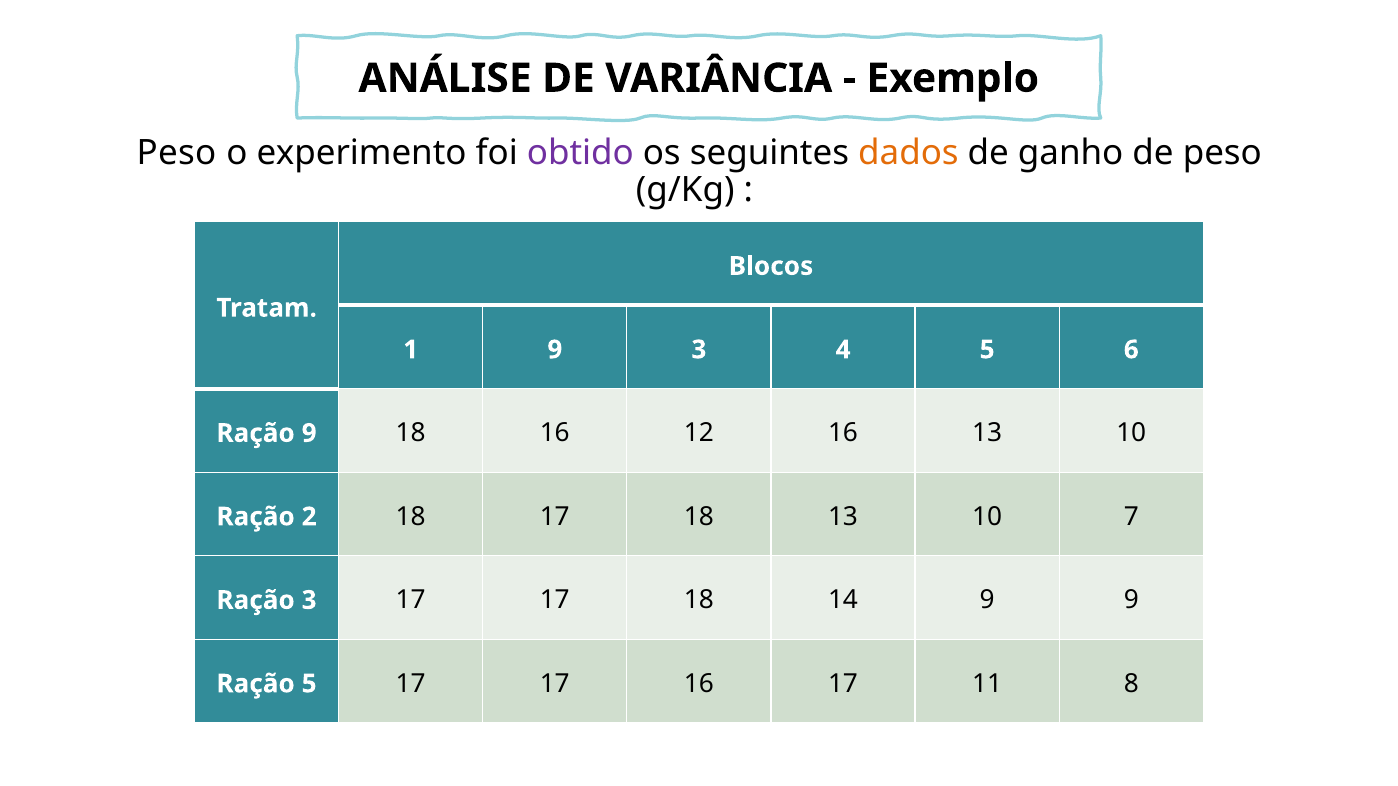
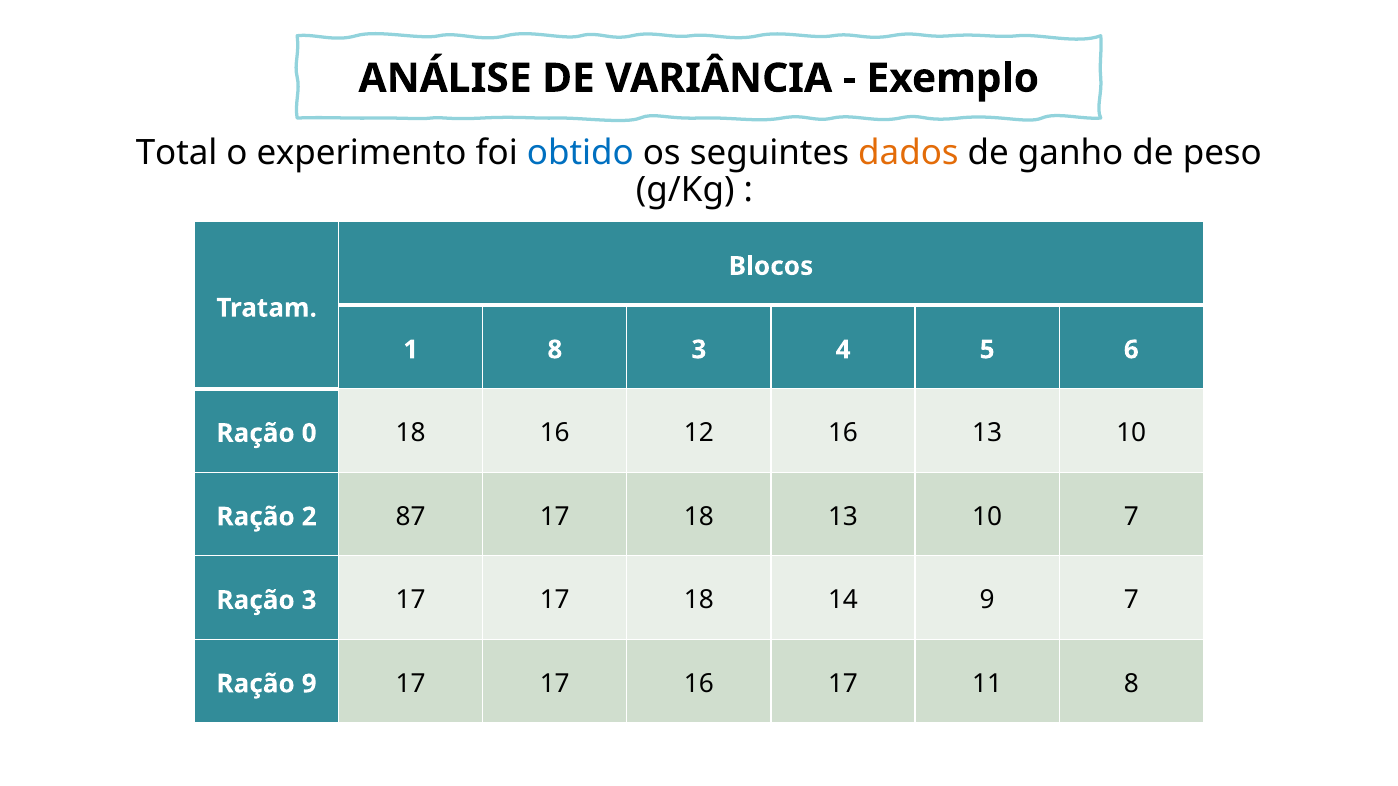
Peso: Peso -> Total (177, 153)
obtido colour: purple -> blue (580, 153)
1 9: 9 -> 8 (555, 350)
Ração 9: 9 -> 0 (309, 433)
2 18: 18 -> 87 (411, 517)
9 9: 9 -> 7 (1131, 601)
Ração 5: 5 -> 9 (309, 684)
